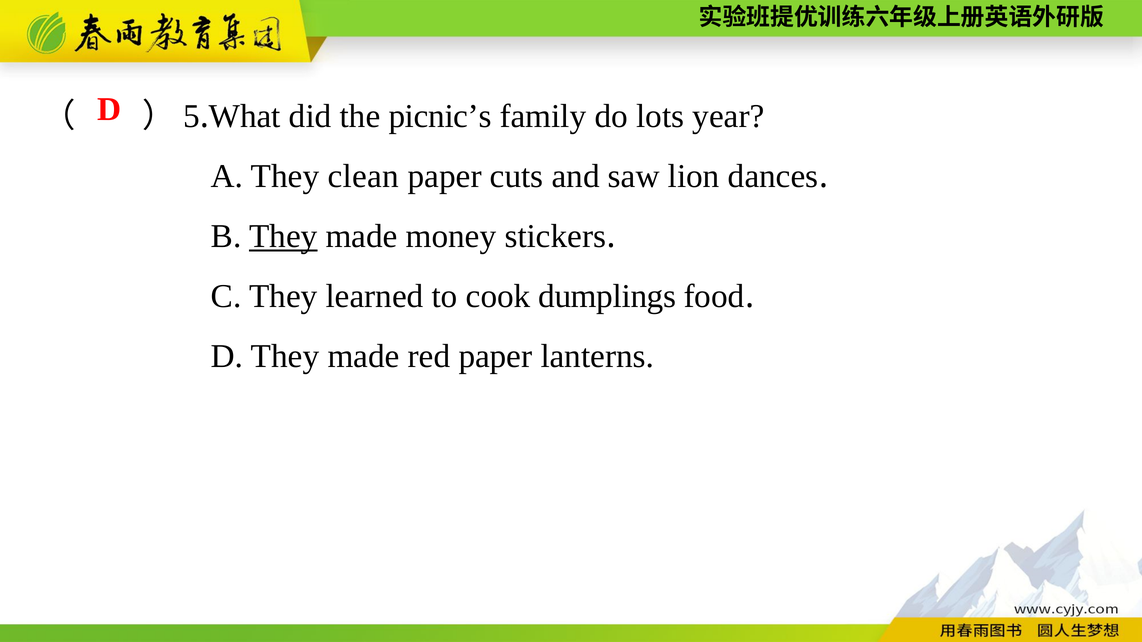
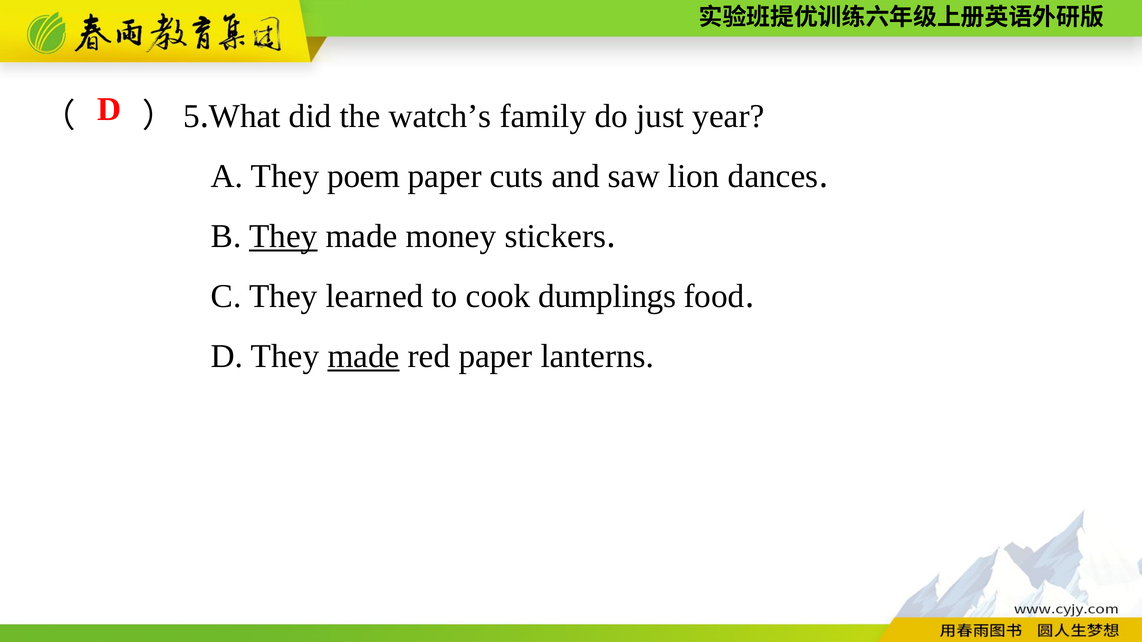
picnic’s: picnic’s -> watch’s (440, 117)
lots: lots -> just (660, 117)
clean: clean -> poem (364, 177)
made underline: none -> present (364, 357)
